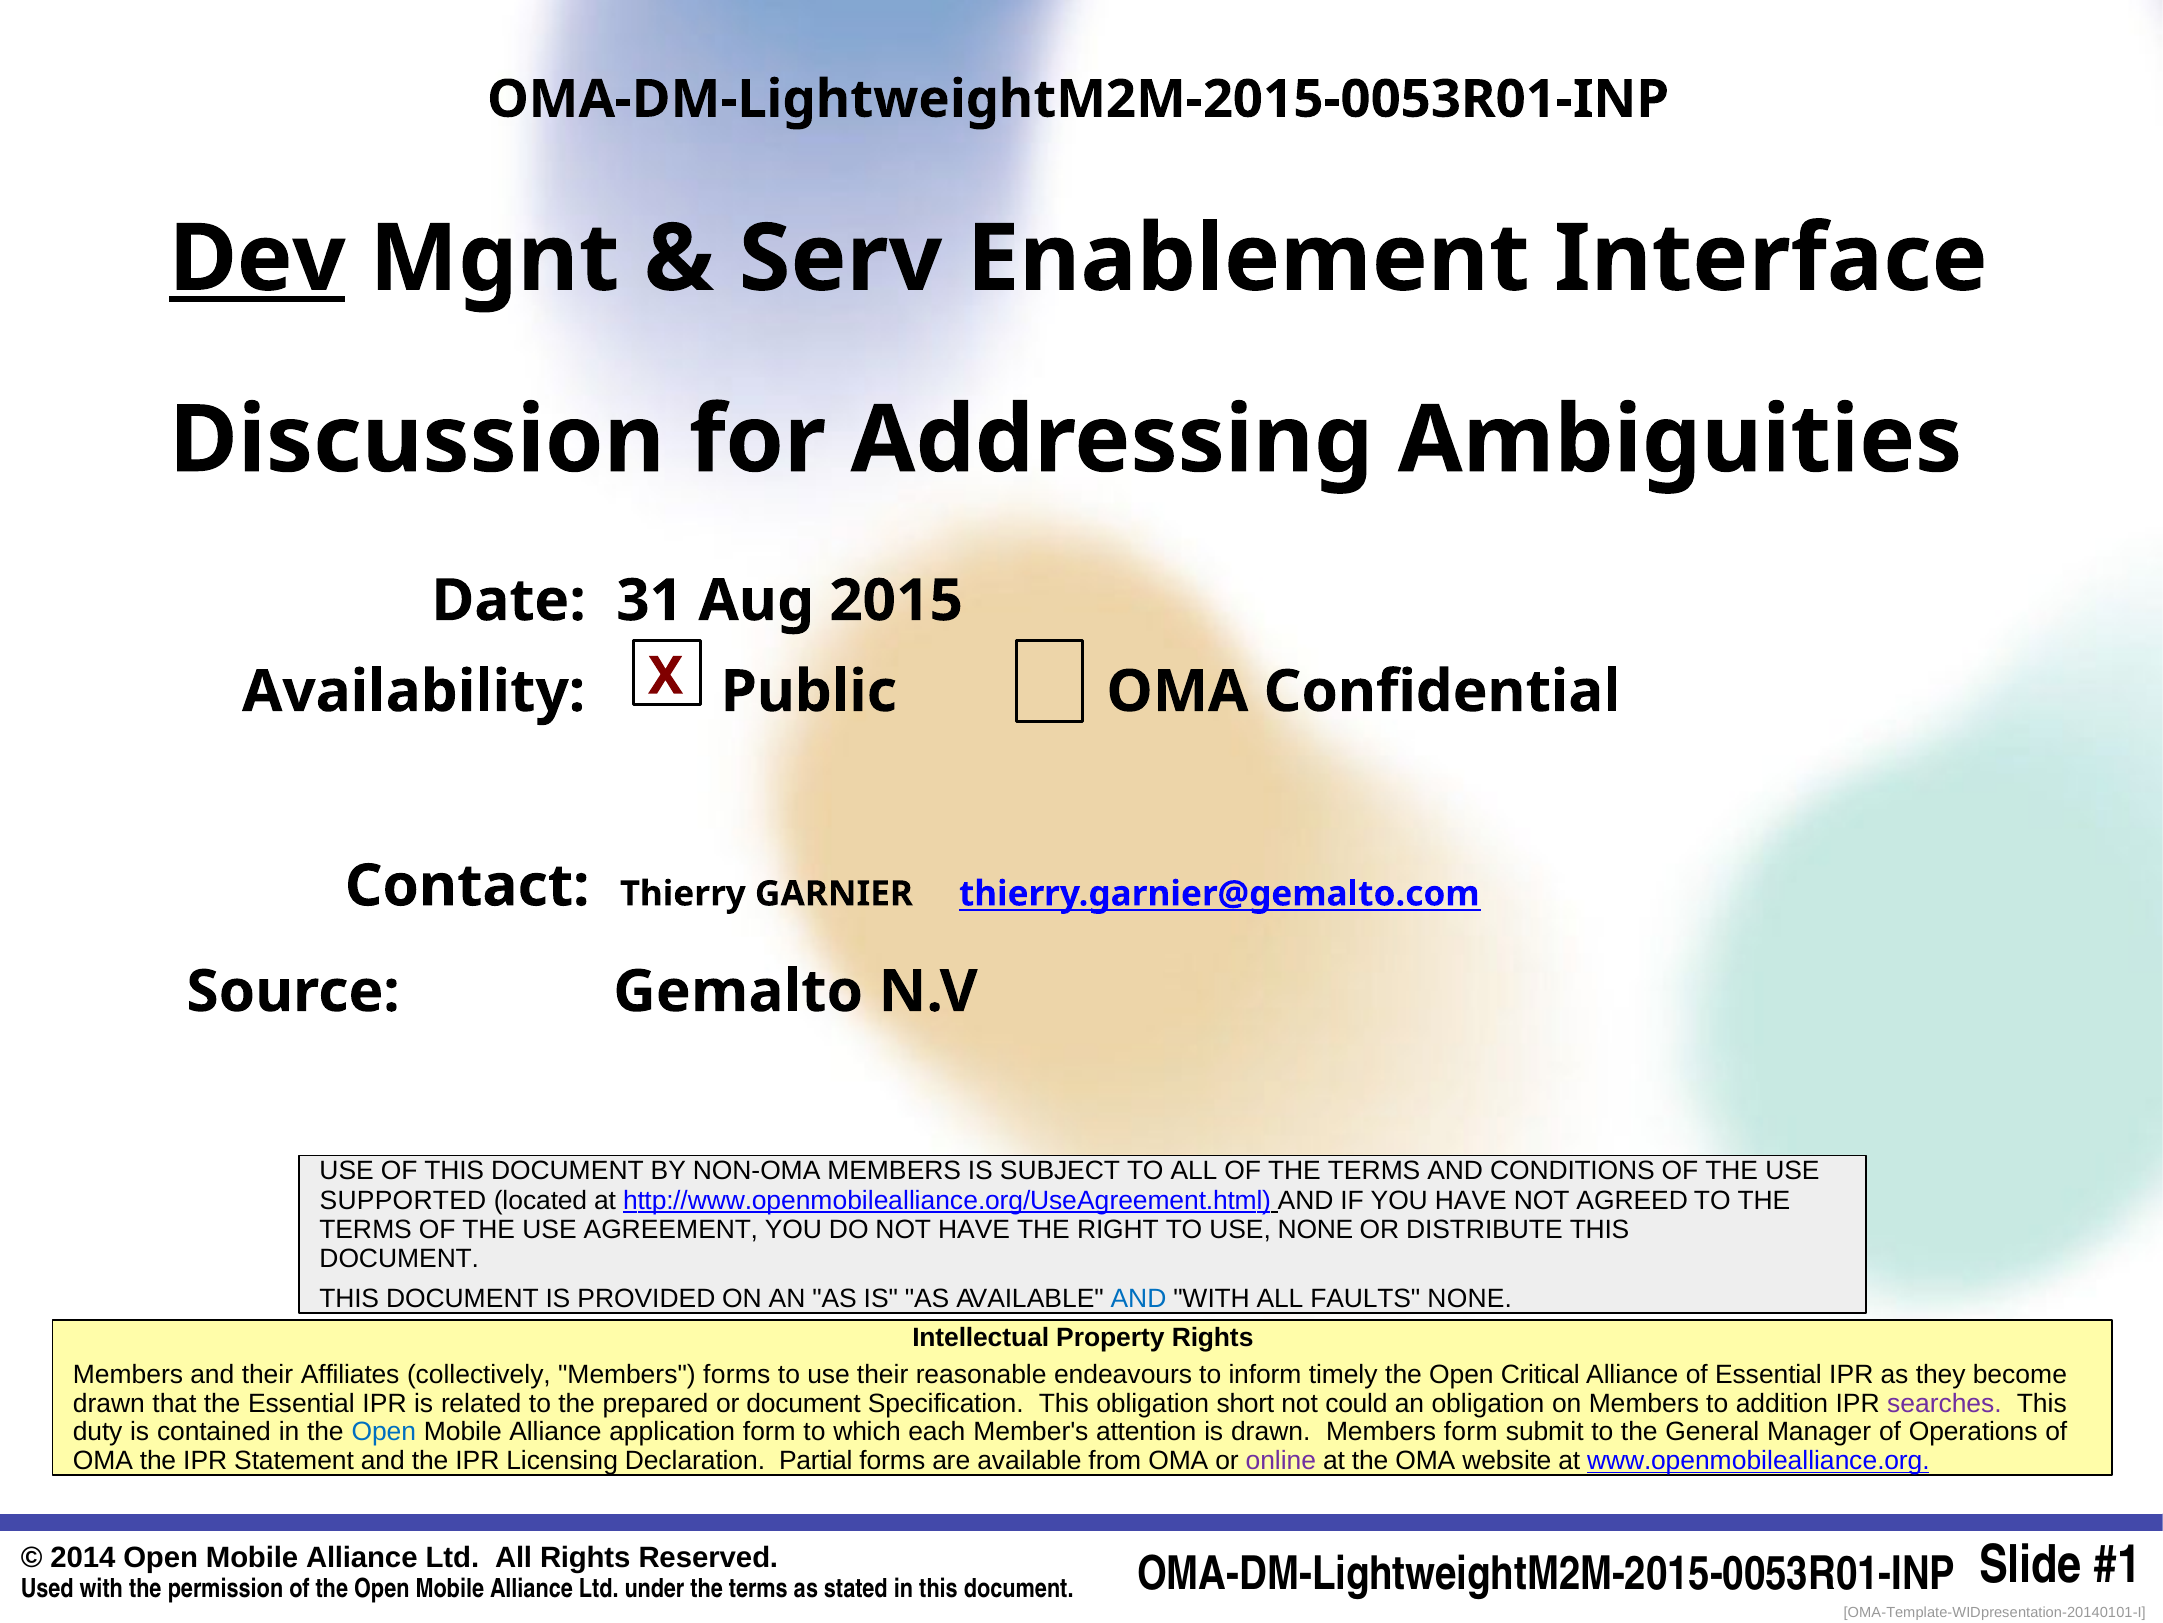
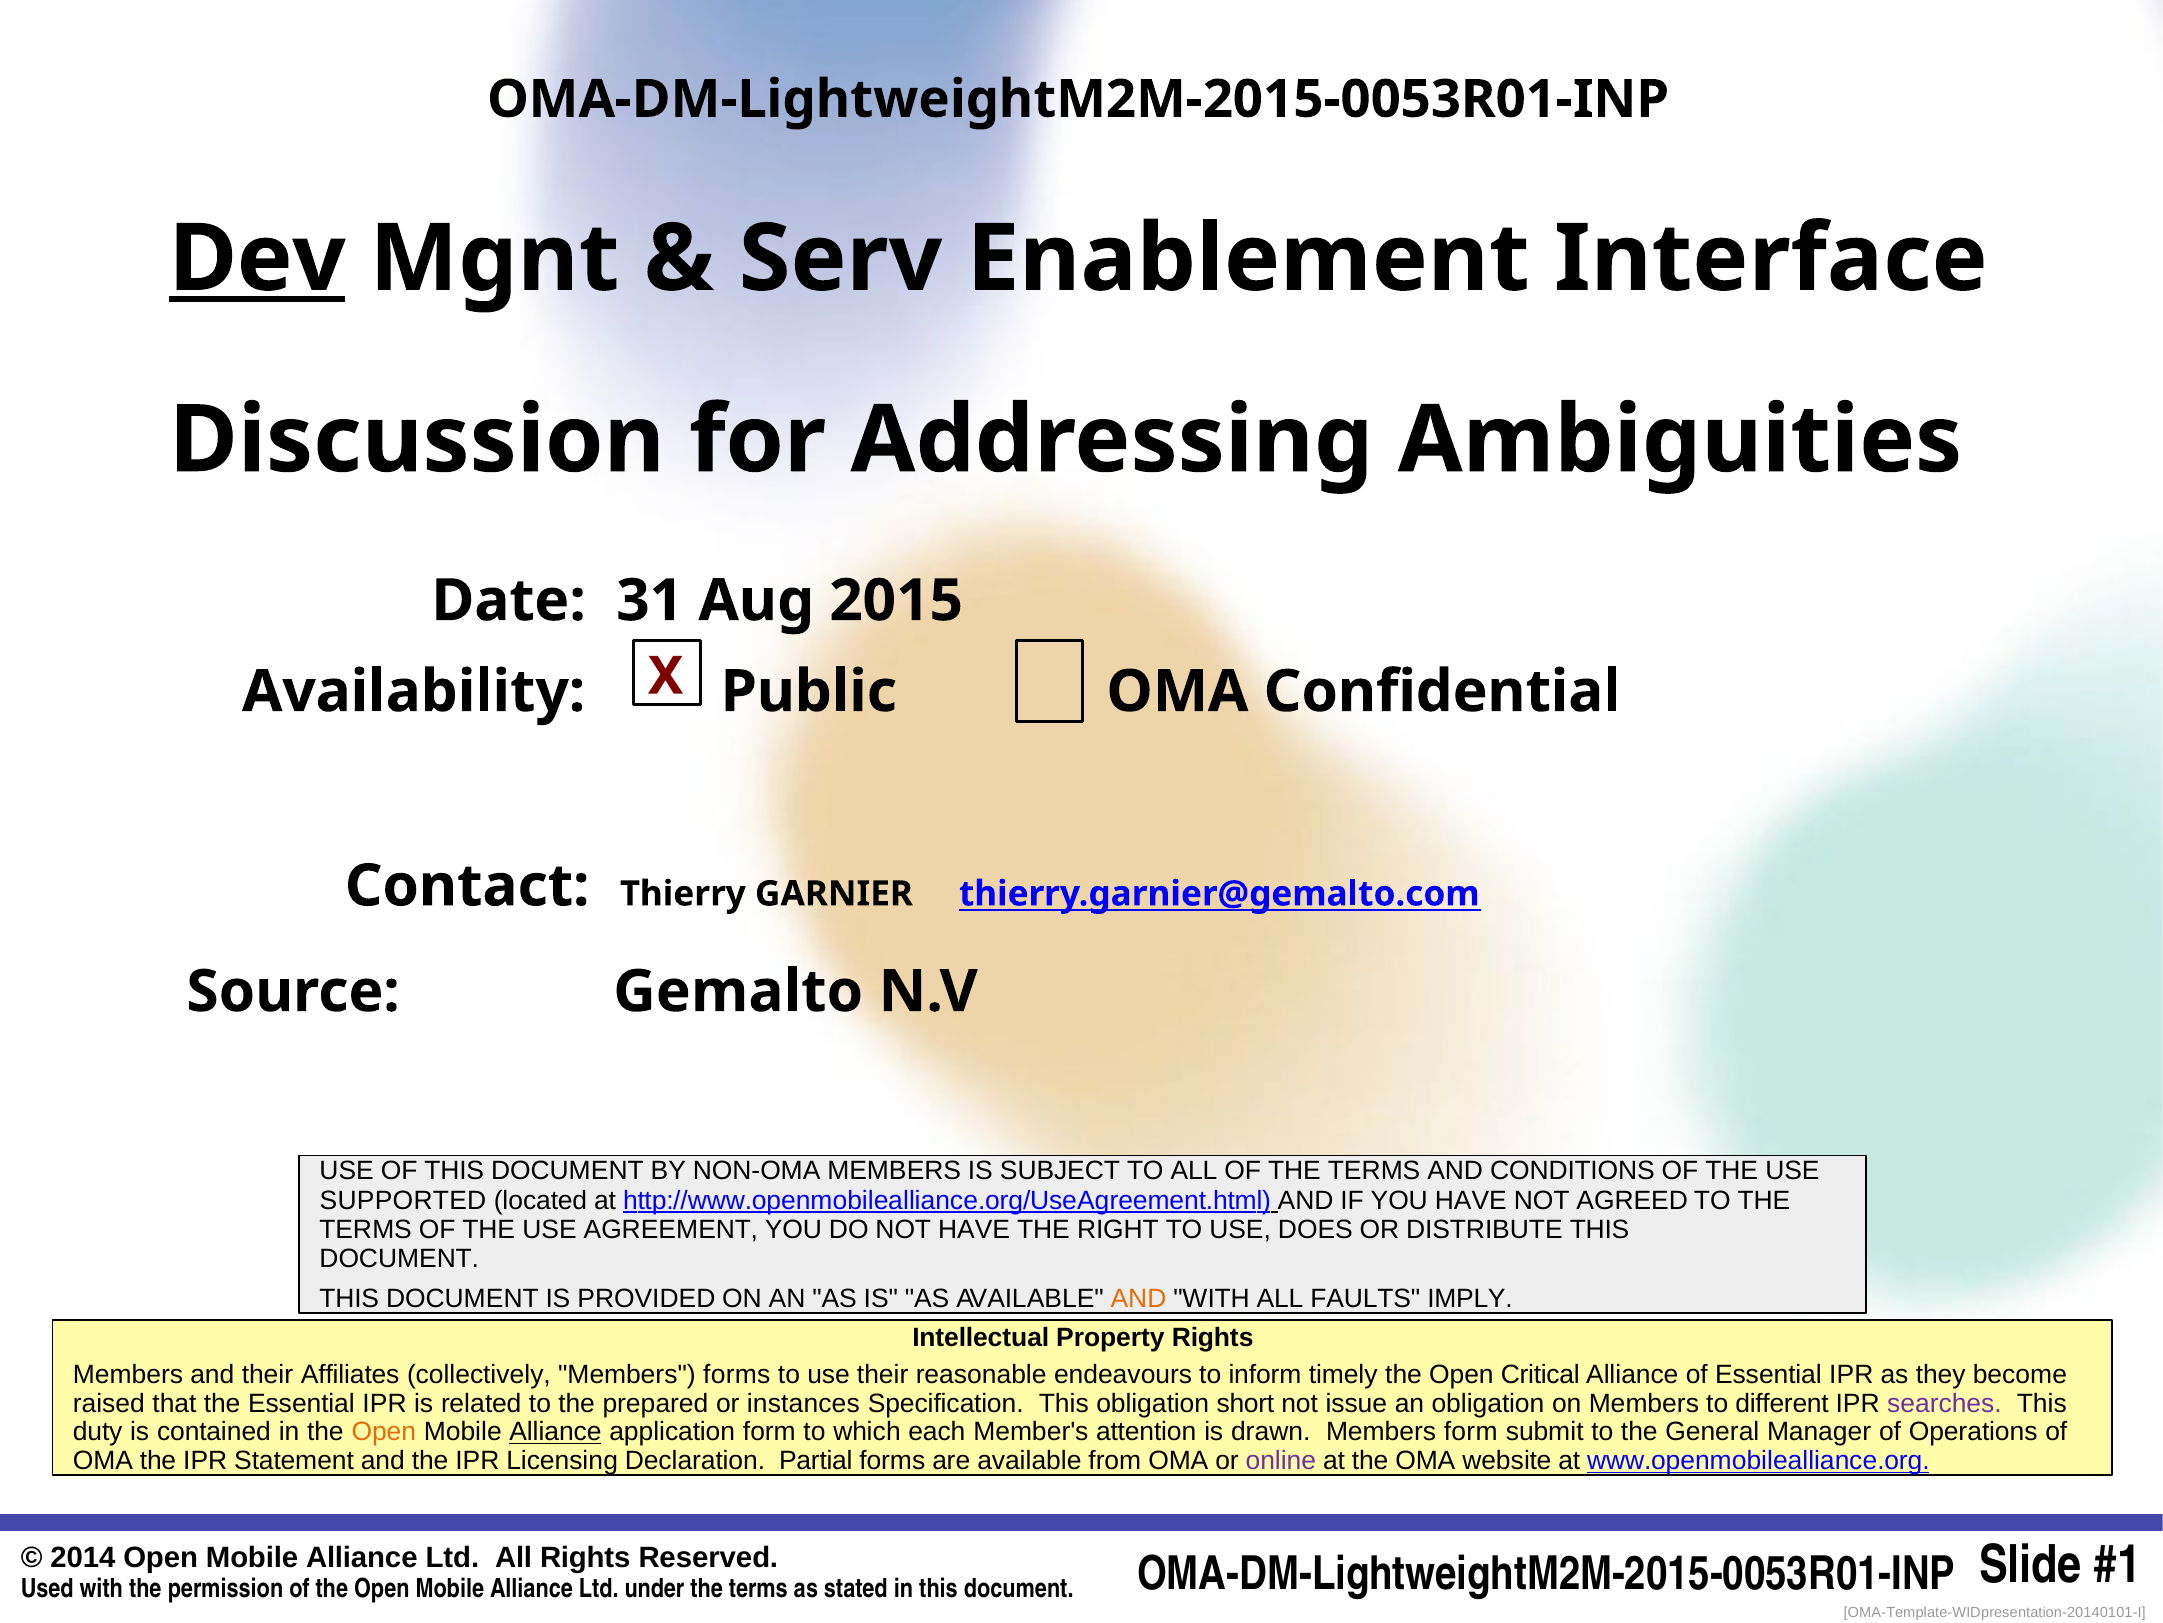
USE NONE: NONE -> DOES (1315, 1230)
AND colour: blue -> orange (1138, 1299)
FAULTS NONE: NONE -> IMPLY (1470, 1299)
drawn: drawn -> raised (109, 1403)
or document: document -> instances (803, 1403)
could: could -> issue (1356, 1403)
addition: addition -> different (1782, 1403)
Open colour: blue -> orange (384, 1432)
Alliance underline: none -> present (555, 1432)
